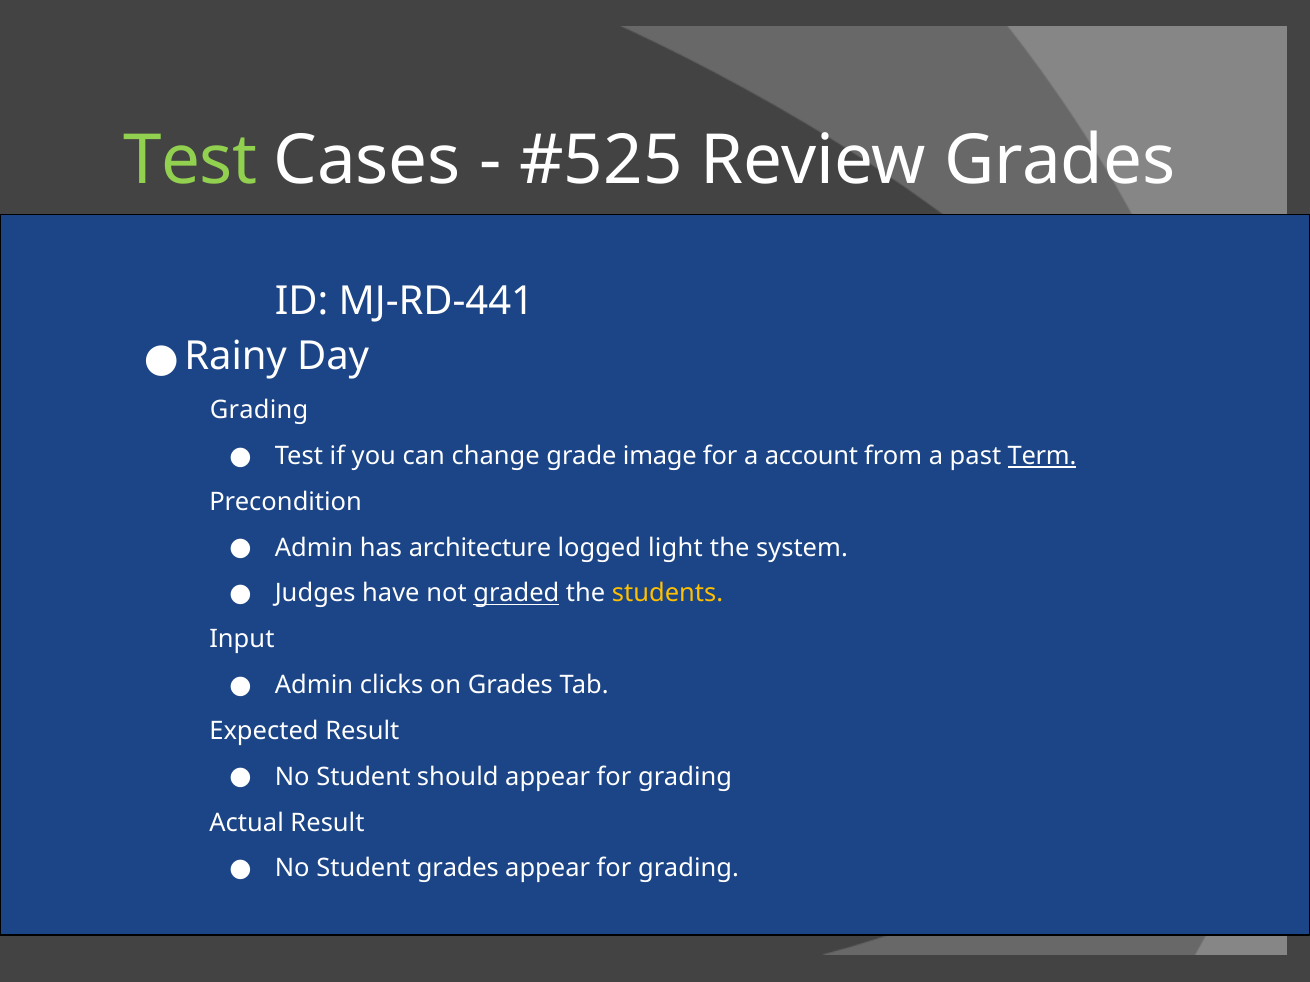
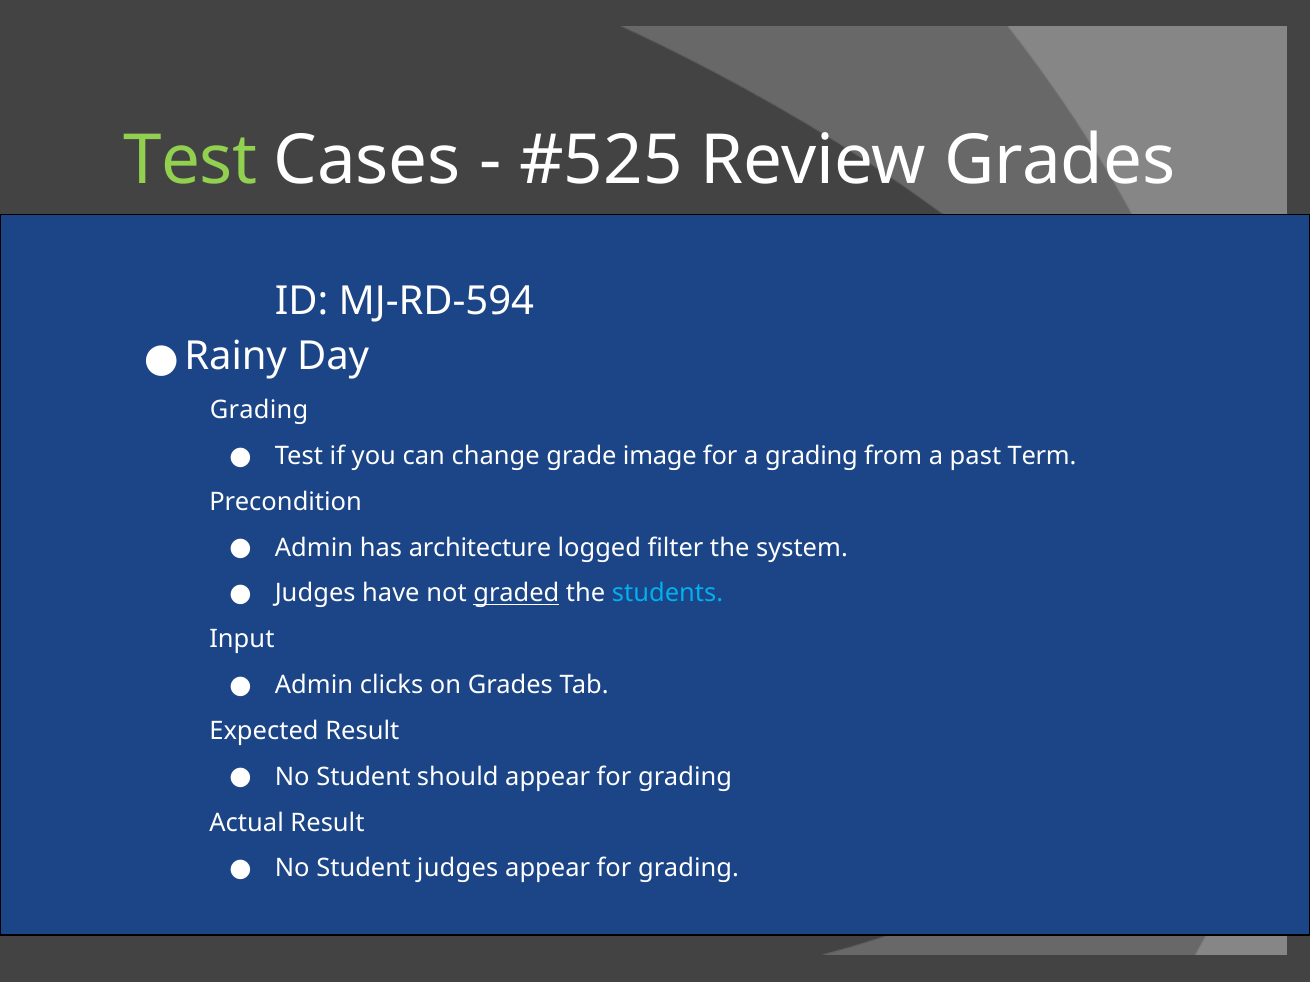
MJ-RD-441: MJ-RD-441 -> MJ-RD-594 (436, 302)
a account: account -> grading (811, 456)
Term underline: present -> none (1042, 456)
light: light -> filter (676, 548)
students colour: yellow -> light blue (668, 594)
Student grades: grades -> judges (458, 869)
